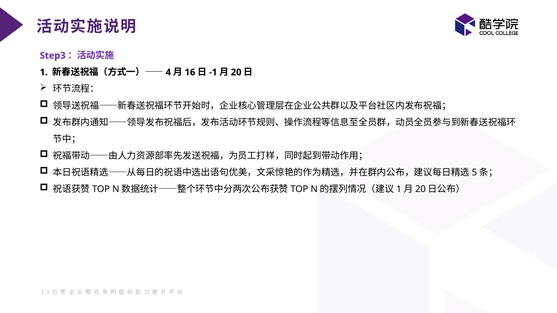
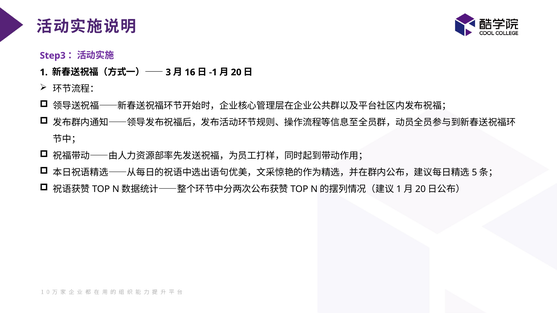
4: 4 -> 3 (168, 72)
